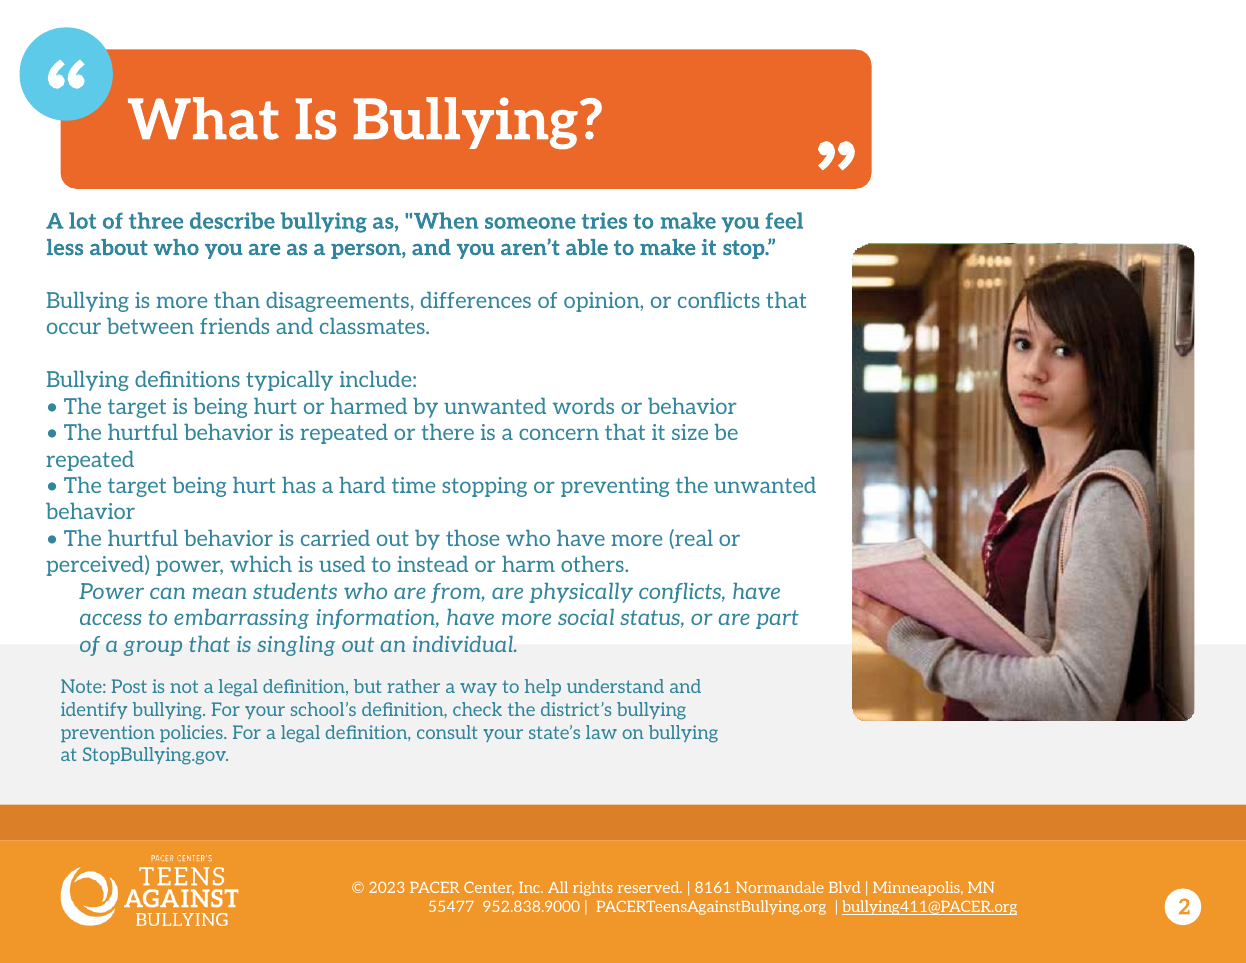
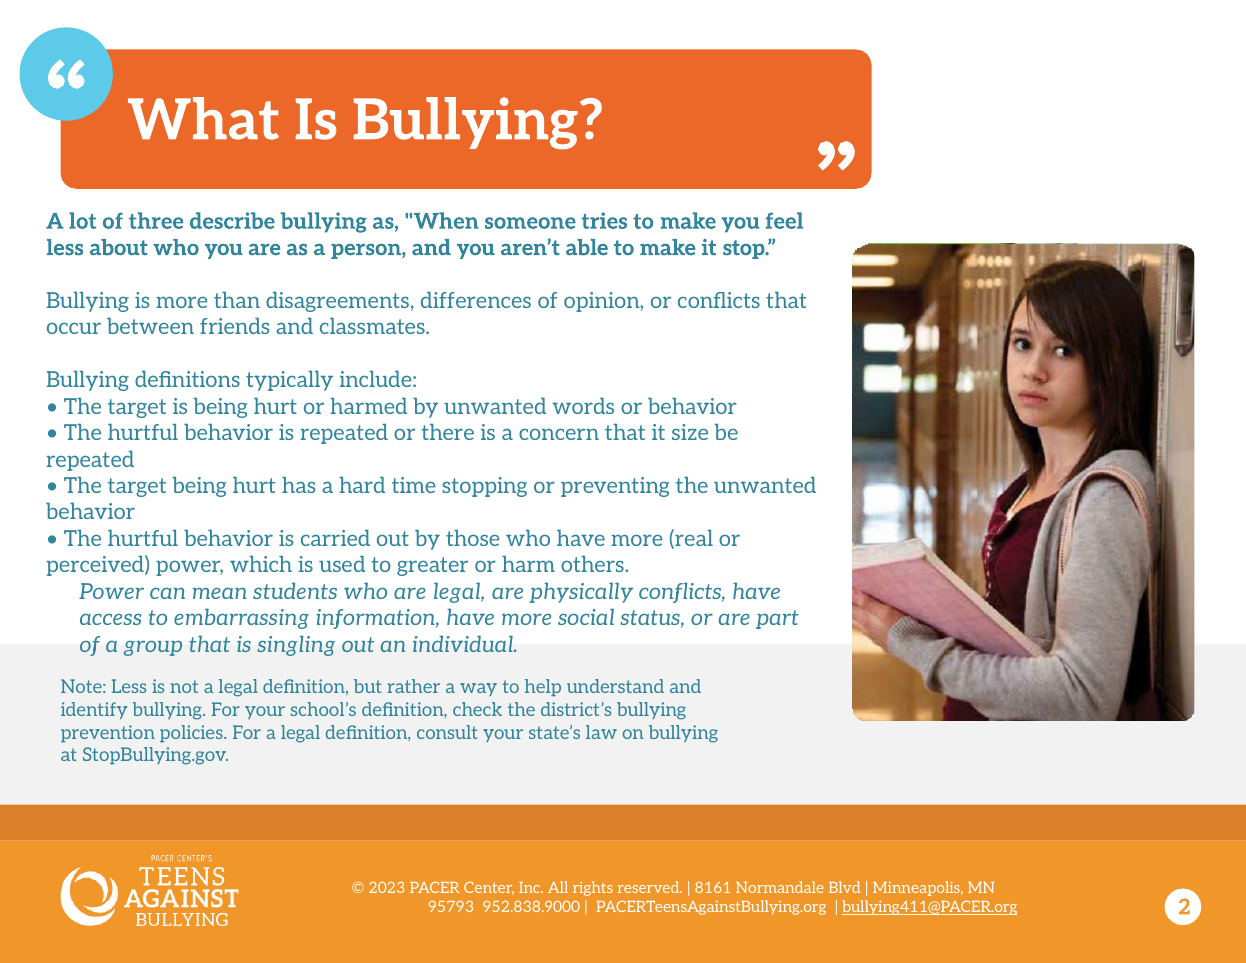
instead: instead -> greater (433, 565)
are from: from -> legal (459, 592)
Note Post: Post -> Less (129, 688)
55477: 55477 -> 95793 (451, 907)
